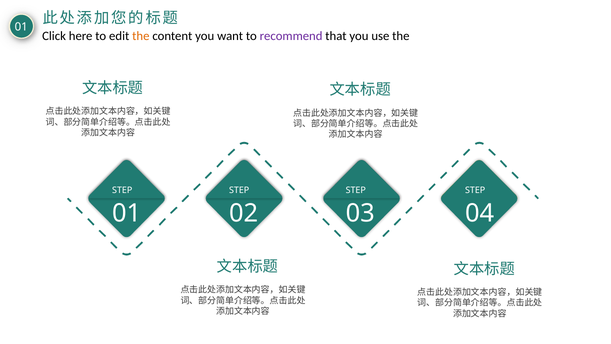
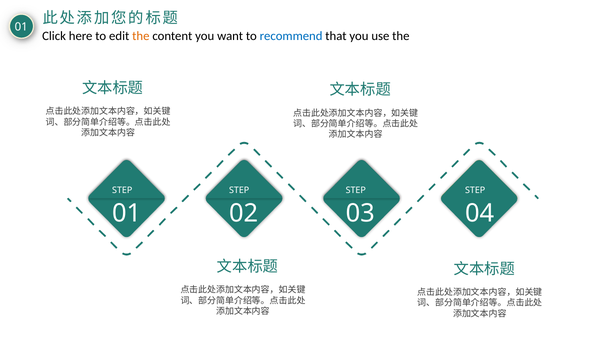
recommend colour: purple -> blue (291, 36)
